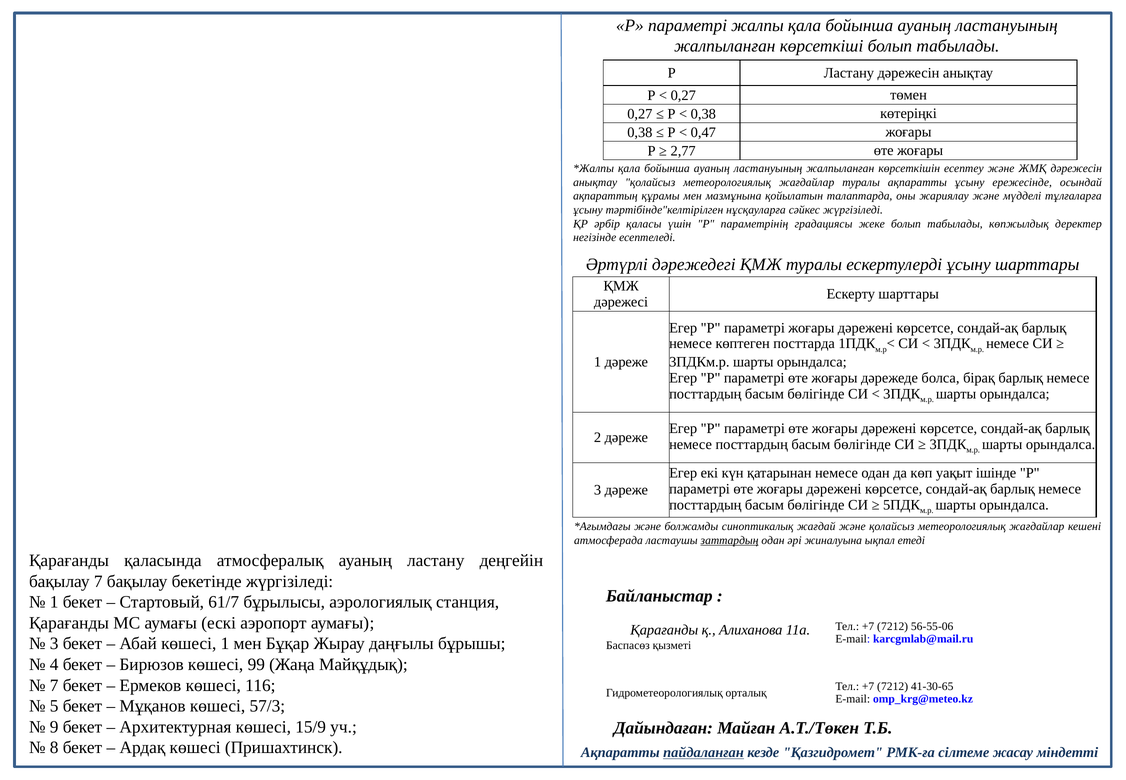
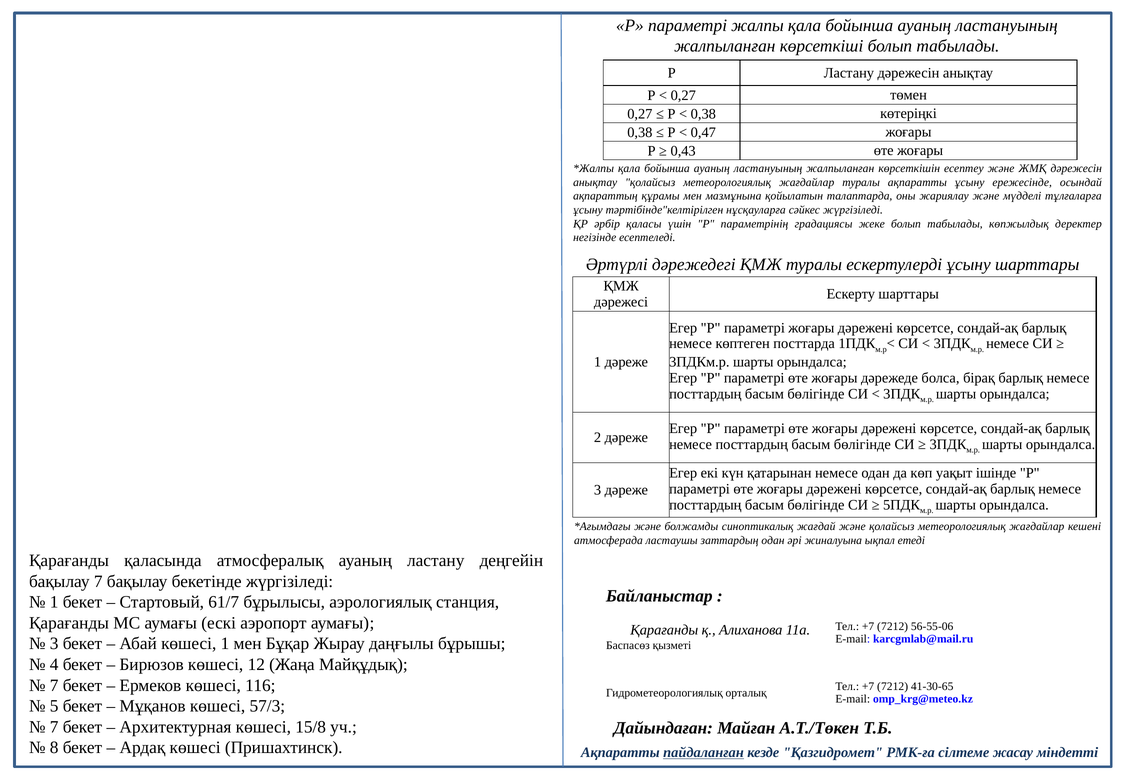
2,77: 2,77 -> 0,43 (683, 151)
заттардың underline: present -> none (730, 540)
99: 99 -> 12 (256, 664)
9: 9 -> 7 (54, 726)
15/9: 15/9 -> 15/8 (311, 726)
